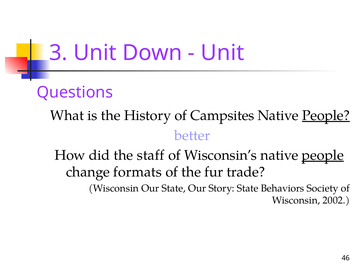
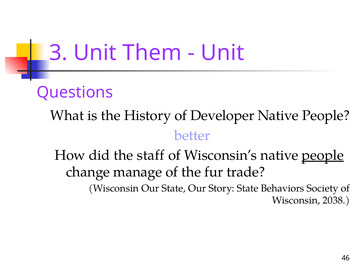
Down: Down -> Them (152, 53)
Campsites: Campsites -> Developer (222, 115)
People underline: present -> none (326, 115)
formats: formats -> manage (138, 172)
2002: 2002 -> 2038 (336, 200)
